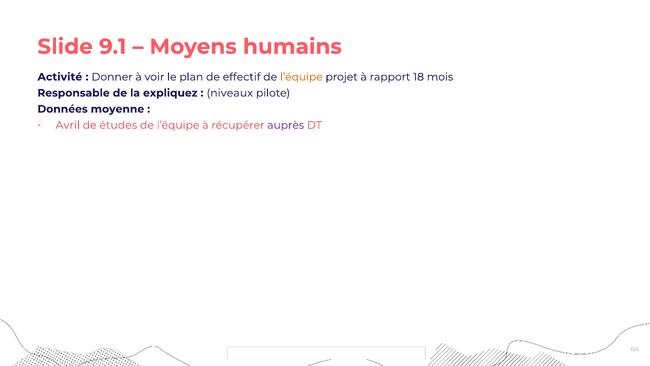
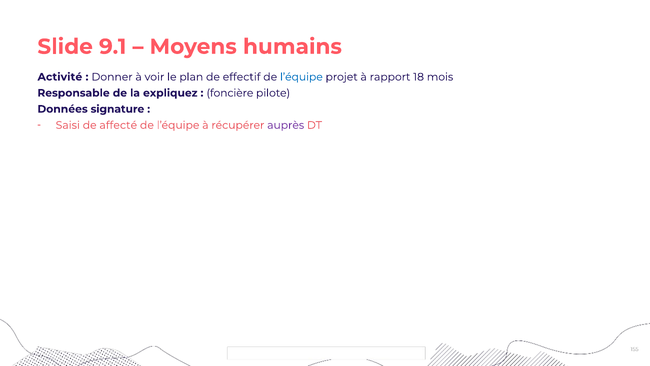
l’équipe colour: orange -> blue (301, 77)
niveaux: niveaux -> foncière (230, 93)
moyenne: moyenne -> signature (117, 109)
Avril: Avril -> Saisi (68, 125)
études: études -> affecté (118, 125)
